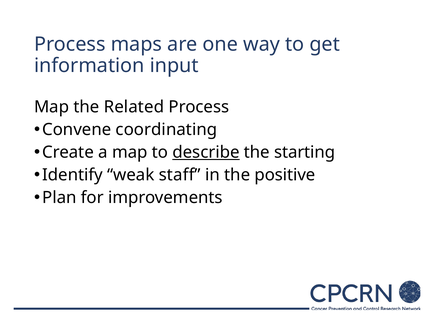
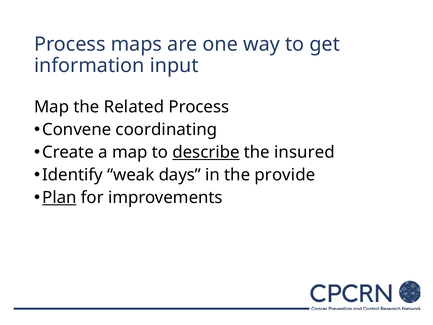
starting: starting -> insured (305, 152)
staff: staff -> days (180, 175)
positive: positive -> provide (285, 175)
Plan underline: none -> present (59, 197)
